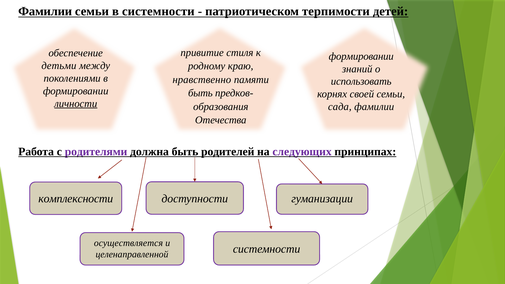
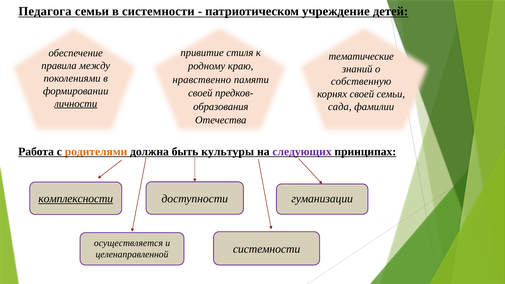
Фамилии: Фамилии -> Педагога (45, 11)
терпимости: терпимости -> учреждение (336, 11)
формировании: формировании -> тематические (361, 56)
детьми: детьми -> правила (59, 66)
использовать: использовать -> собственную (361, 82)
быть: быть -> своей (200, 93)
родителями colour: purple -> orange (96, 152)
родителей: родителей -> культуры (228, 152)
комплексности underline: none -> present (76, 199)
